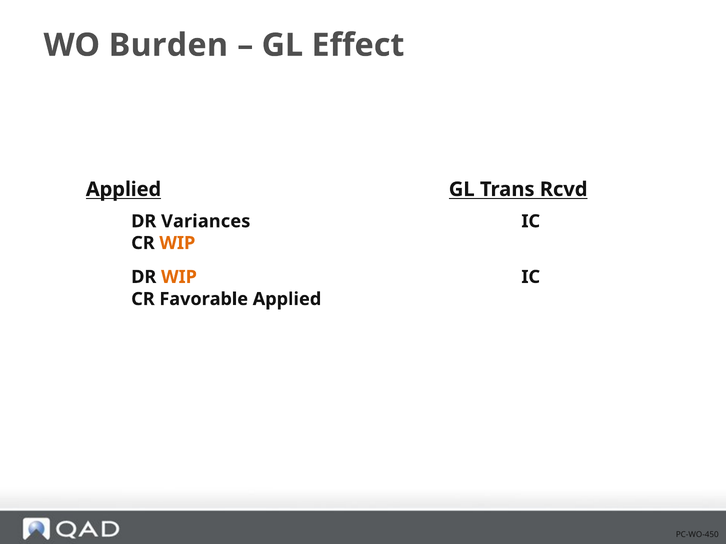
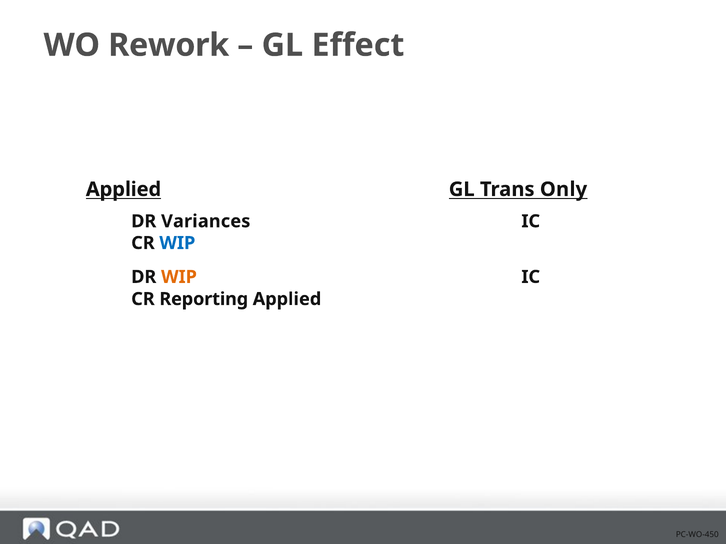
Burden: Burden -> Rework (169, 45)
Rcvd: Rcvd -> Only (564, 190)
WIP colour: orange -> blue (177, 243)
Favorable: Favorable -> Reporting (204, 299)
